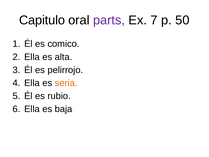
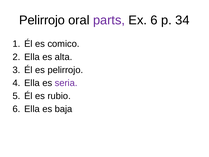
Capitulo: Capitulo -> Pelirrojo (42, 20)
Ex 7: 7 -> 6 (154, 20)
50: 50 -> 34 (182, 20)
seria colour: orange -> purple (66, 83)
